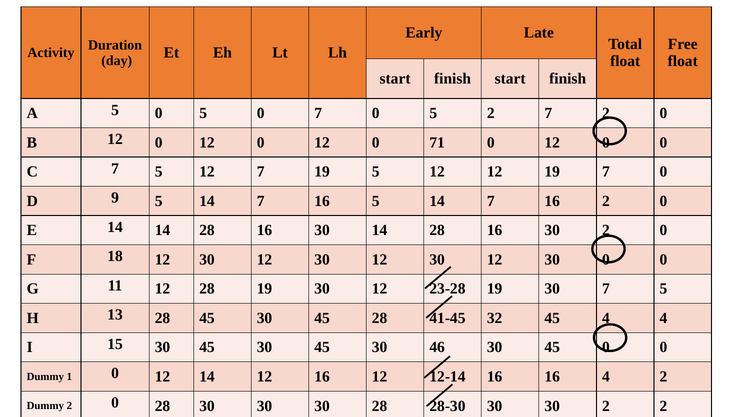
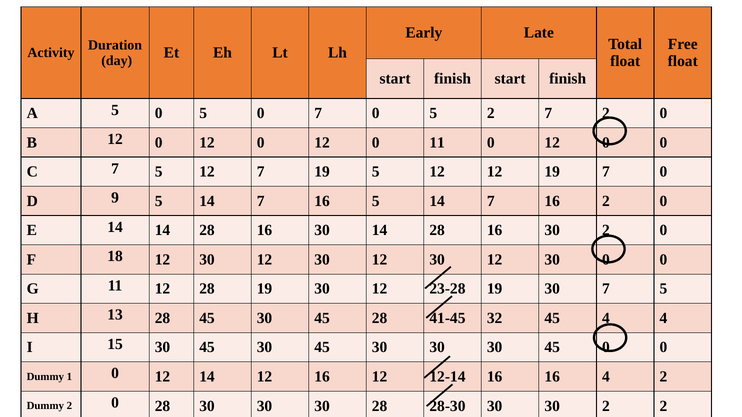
0 71: 71 -> 11 (437, 143)
45 30 46: 46 -> 30 (437, 348)
